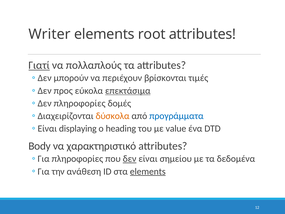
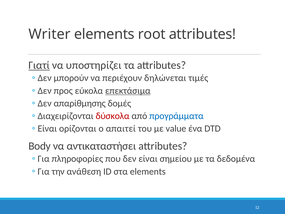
πολλαπλούς: πολλαπλούς -> υποστηρίζει (94, 65)
βρίσκονται: βρίσκονται -> δηλώνεται (165, 78)
πληροφορίες: πληροφορίες -> απαρίθμησης (80, 103)
δύσκολα colour: orange -> red (113, 116)
displaying: displaying -> ορίζονται (78, 129)
heading: heading -> απαιτεί (121, 129)
χαρακτηριστικό: χαρακτηριστικό -> αντικαταστήσει (101, 146)
δεν underline: present -> none (130, 159)
elements underline: present -> none (148, 171)
